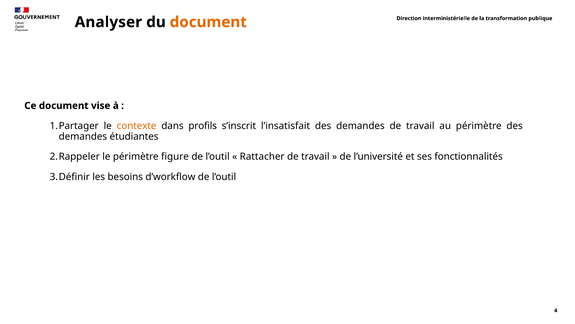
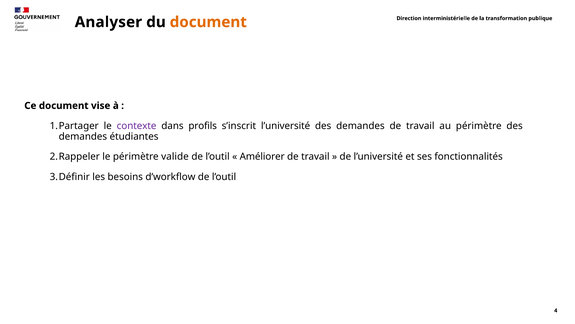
contexte colour: orange -> purple (137, 126)
s’inscrit l’insatisfait: l’insatisfait -> l’université (286, 126)
figure: figure -> valide (175, 156)
Rattacher: Rattacher -> Améliorer (262, 156)
